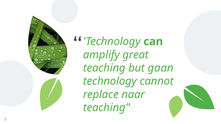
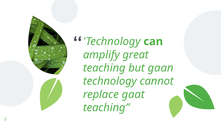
naar: naar -> gaat (133, 95)
